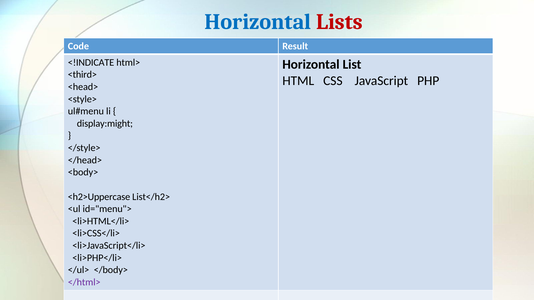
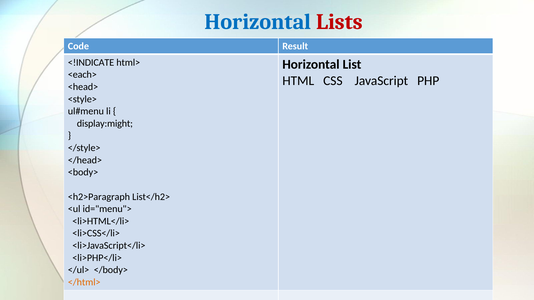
<third>: <third> -> <each> (82, 75)
<h2>Uppercase: <h2>Uppercase -> <h2>Paragraph (99, 197)
</html> colour: purple -> orange (84, 282)
